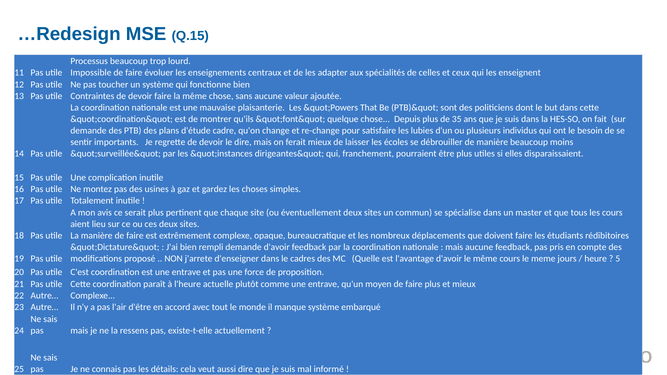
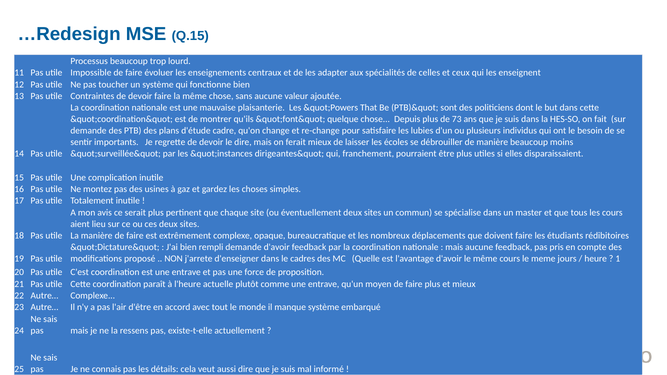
35: 35 -> 73 (457, 119)
5: 5 -> 1 (618, 259)
